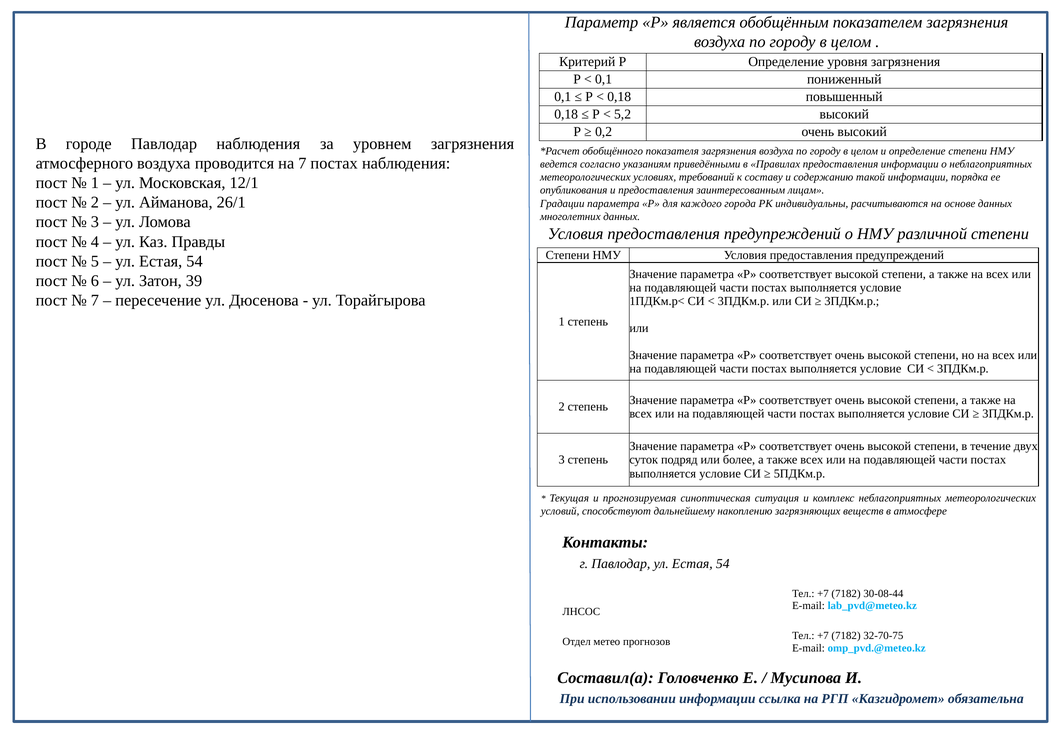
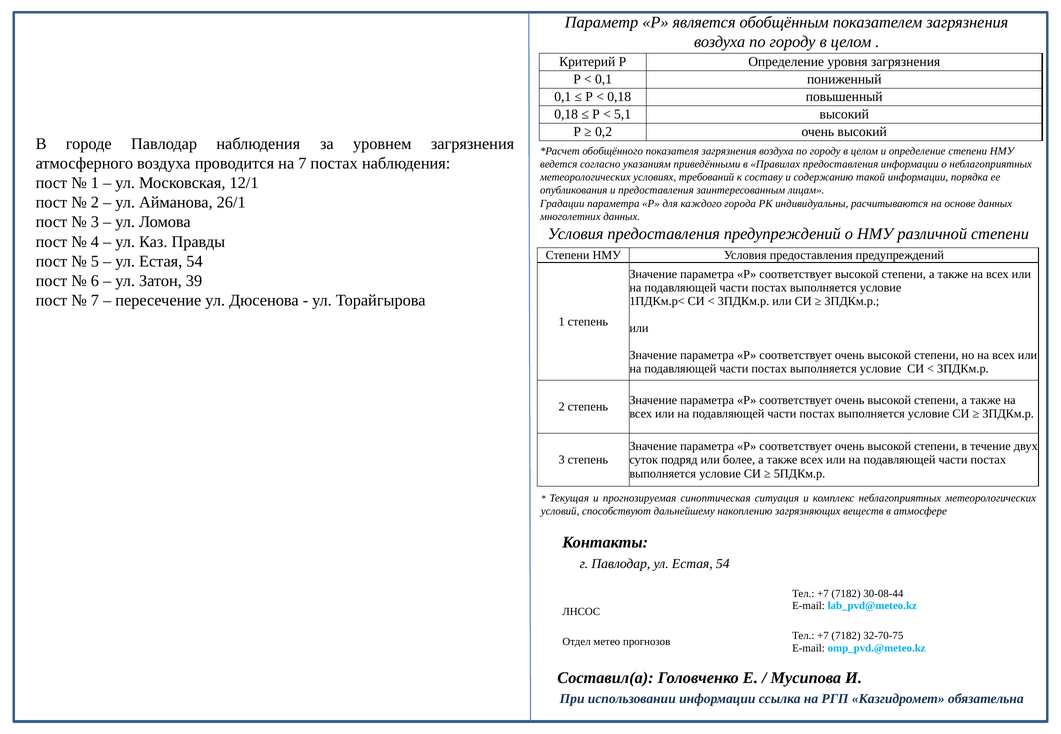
5,2: 5,2 -> 5,1 (623, 114)
